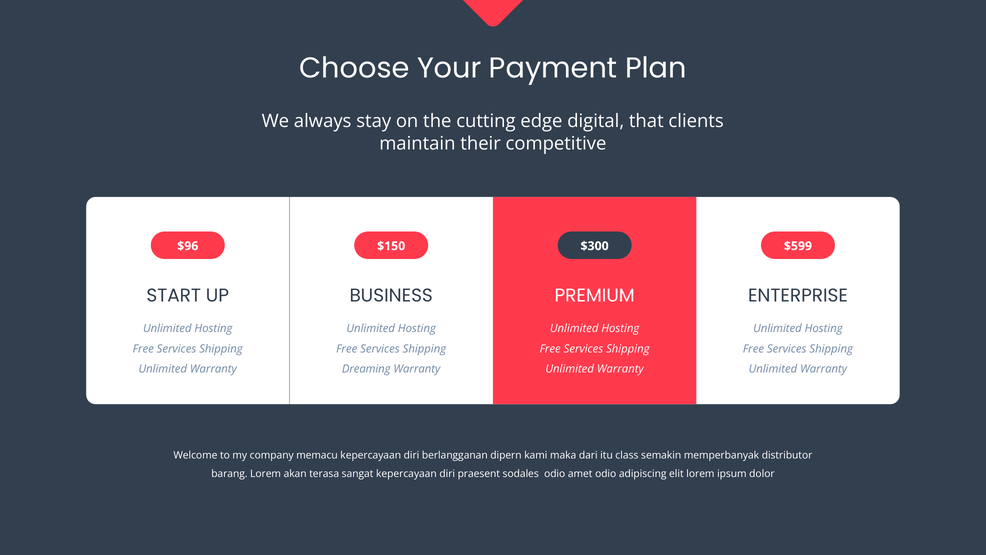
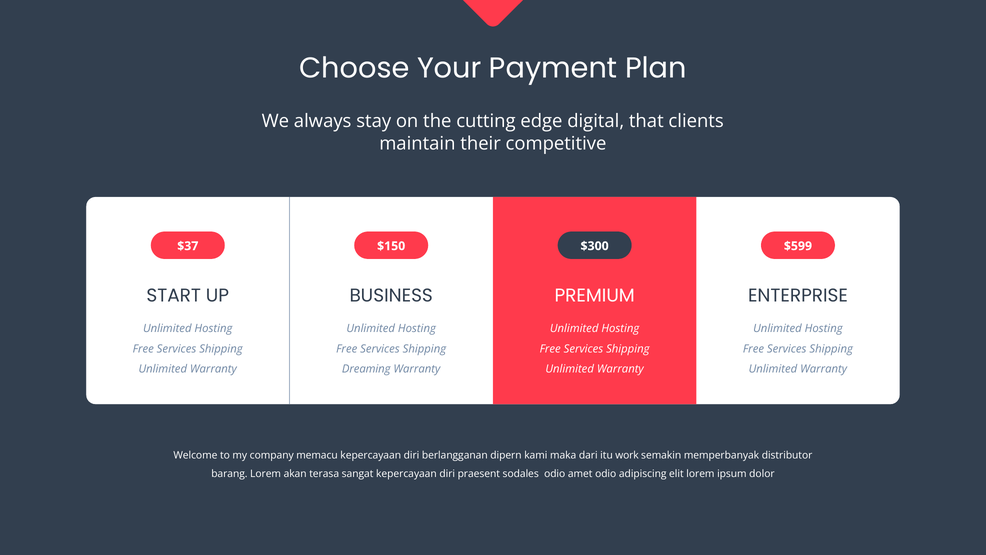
$96: $96 -> $37 (188, 246)
class: class -> work (627, 455)
